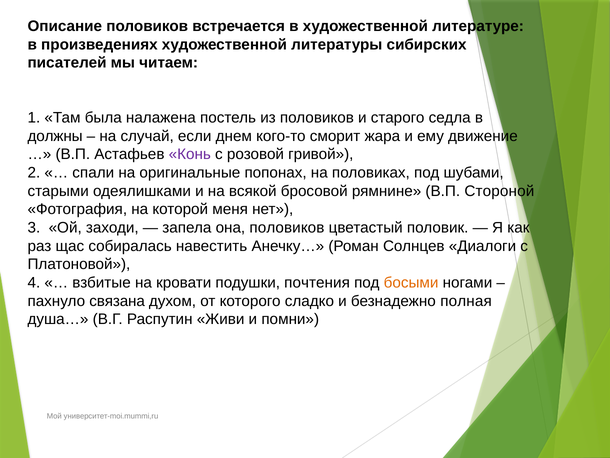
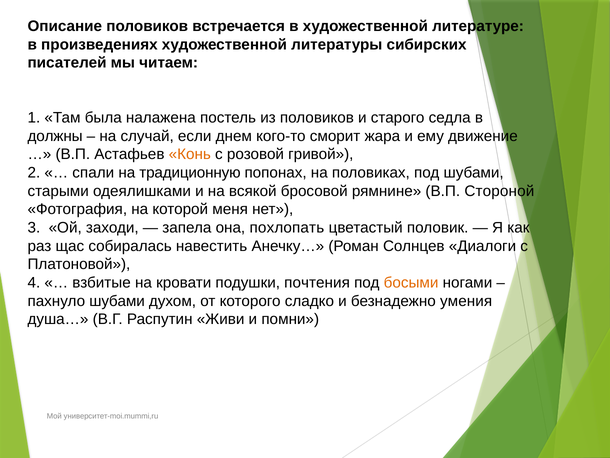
Конь colour: purple -> orange (190, 154)
оригинальные: оригинальные -> традиционную (190, 173)
она половиков: половиков -> похлопать (287, 227)
пахнуло связана: связана -> шубами (117, 301)
полная: полная -> умения (466, 301)
